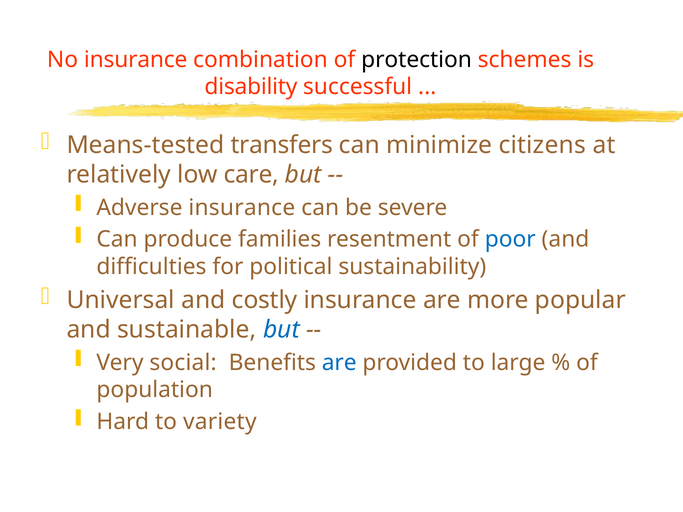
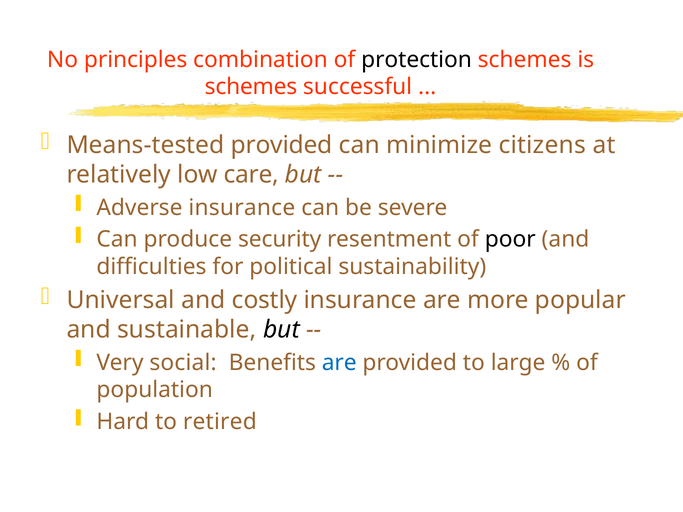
No insurance: insurance -> principles (136, 60)
disability: disability -> schemes (251, 87)
Means-tested transfers: transfers -> provided (282, 145)
families: families -> security (280, 239)
poor colour: blue -> black (510, 239)
but colour: blue -> black (281, 330)
variety: variety -> retired (220, 422)
